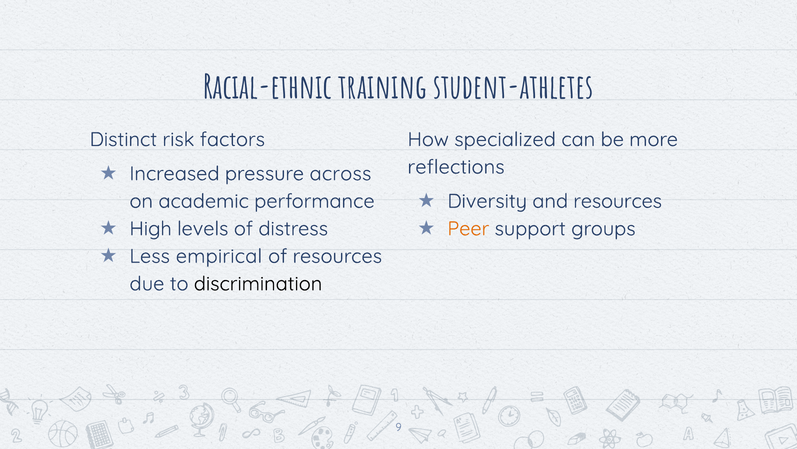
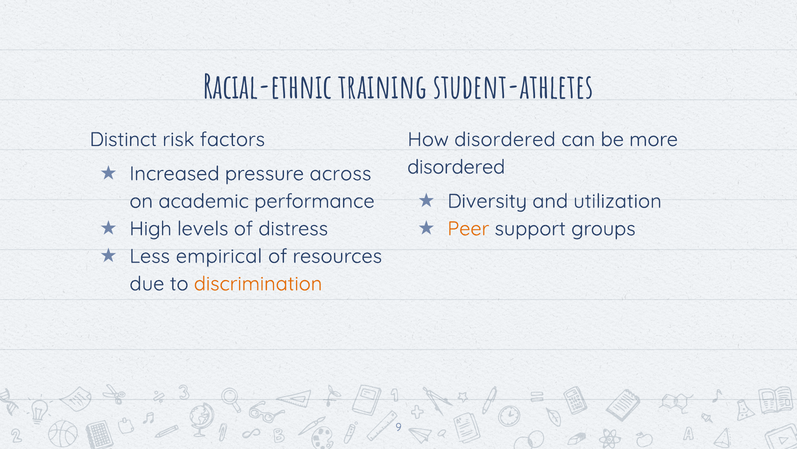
How specialized: specialized -> disordered (505, 139)
reflections: reflections -> disordered (456, 167)
and resources: resources -> utilization (618, 201)
discrimination colour: black -> orange (258, 283)
